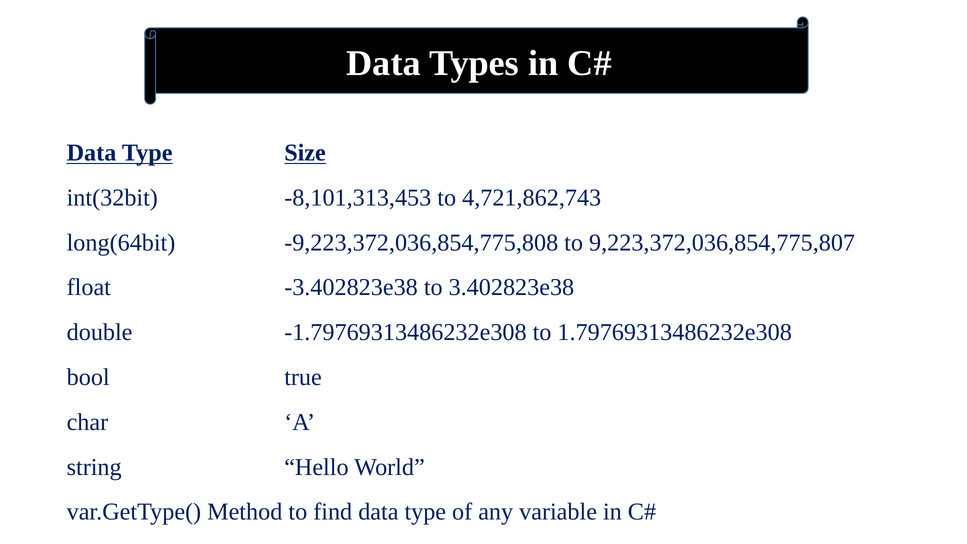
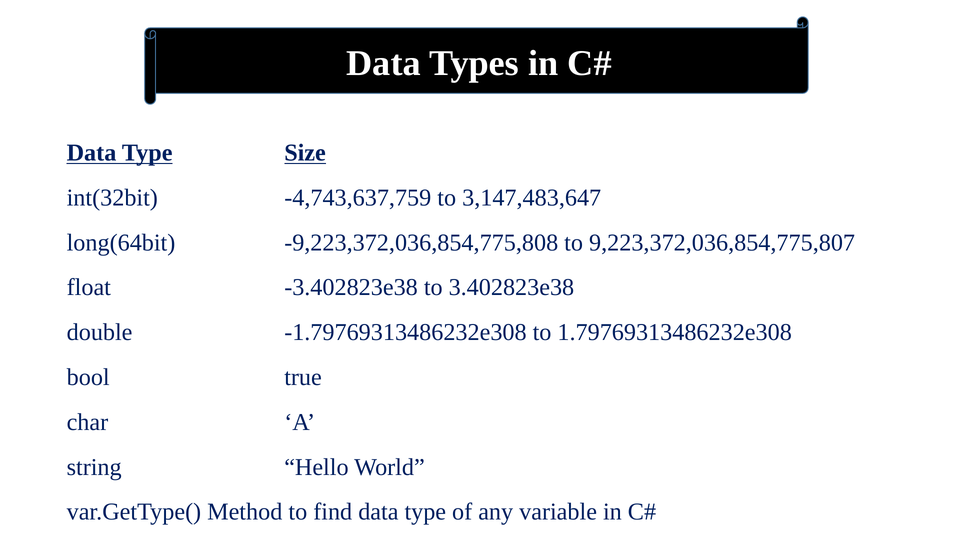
-8,101,313,453: -8,101,313,453 -> -4,743,637,759 (358, 198)
4,721,862,743: 4,721,862,743 -> 3,147,483,647 (532, 198)
